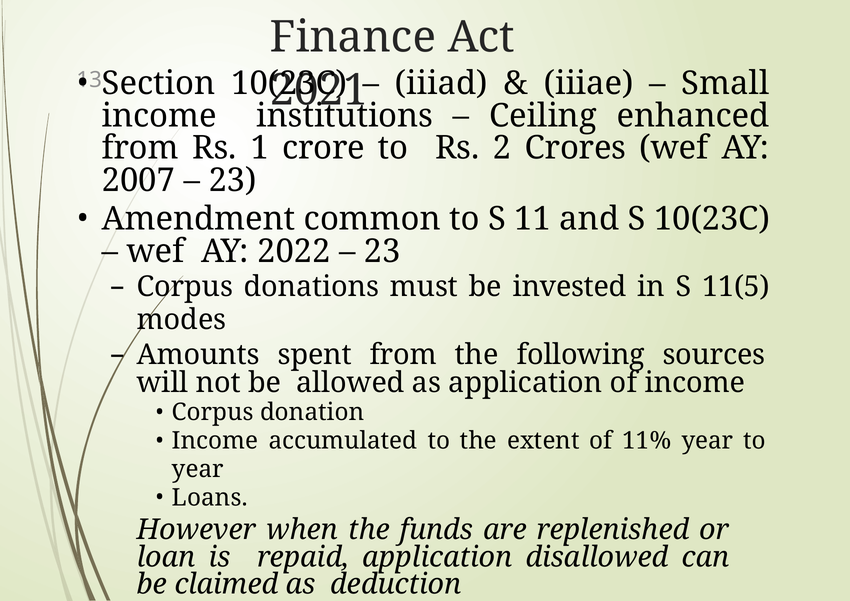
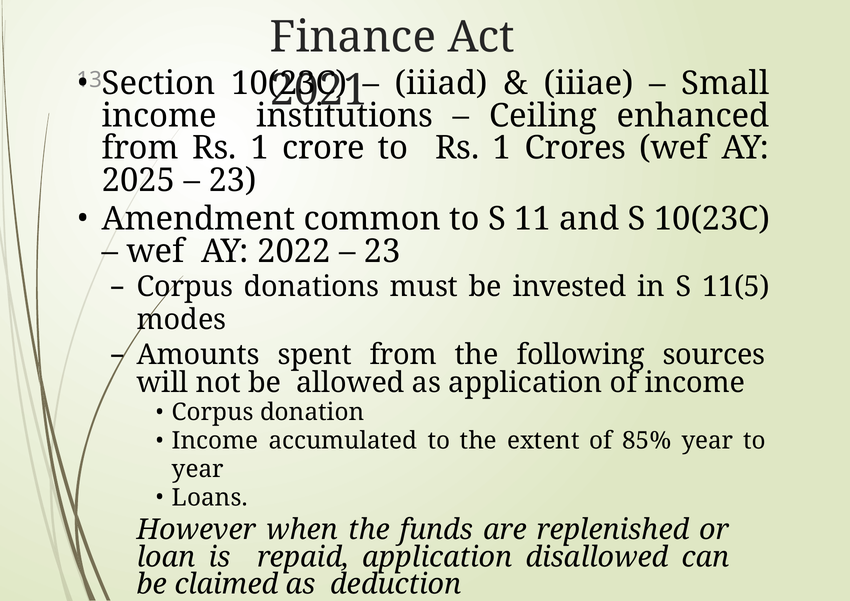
to Rs 2: 2 -> 1 (502, 148)
2007: 2007 -> 2025 (138, 180)
11%: 11% -> 85% (647, 441)
